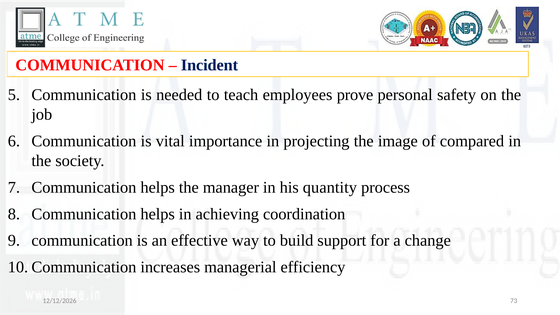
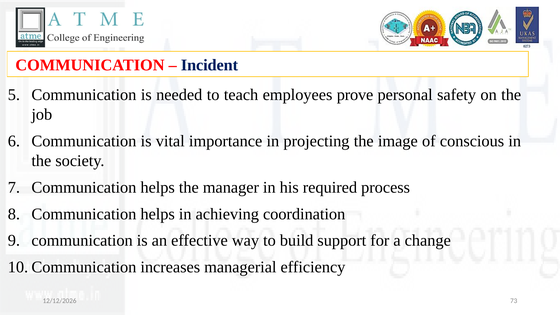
compared: compared -> conscious (472, 141)
quantity: quantity -> required (330, 187)
